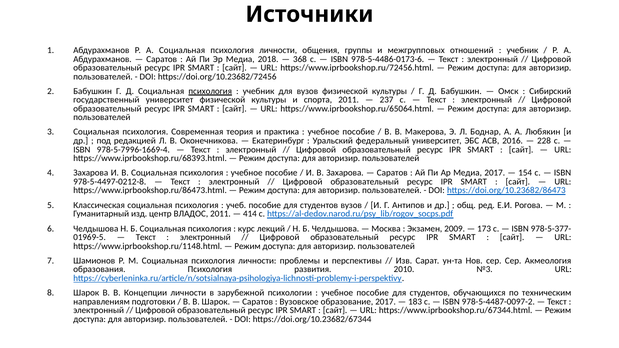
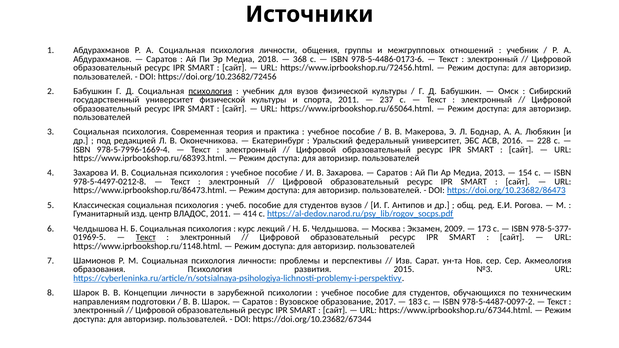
Медиа 2017: 2017 -> 2013 (495, 173)
Текст underline: none -> present (146, 237)
2010: 2010 -> 2015 (404, 270)
